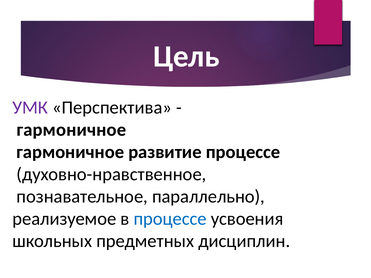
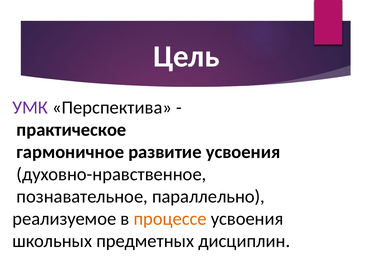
гармоничное: гармоничное -> практическое (71, 130)
развитие процессе: процессе -> усвоения (243, 152)
процессе colour: blue -> orange (170, 219)
